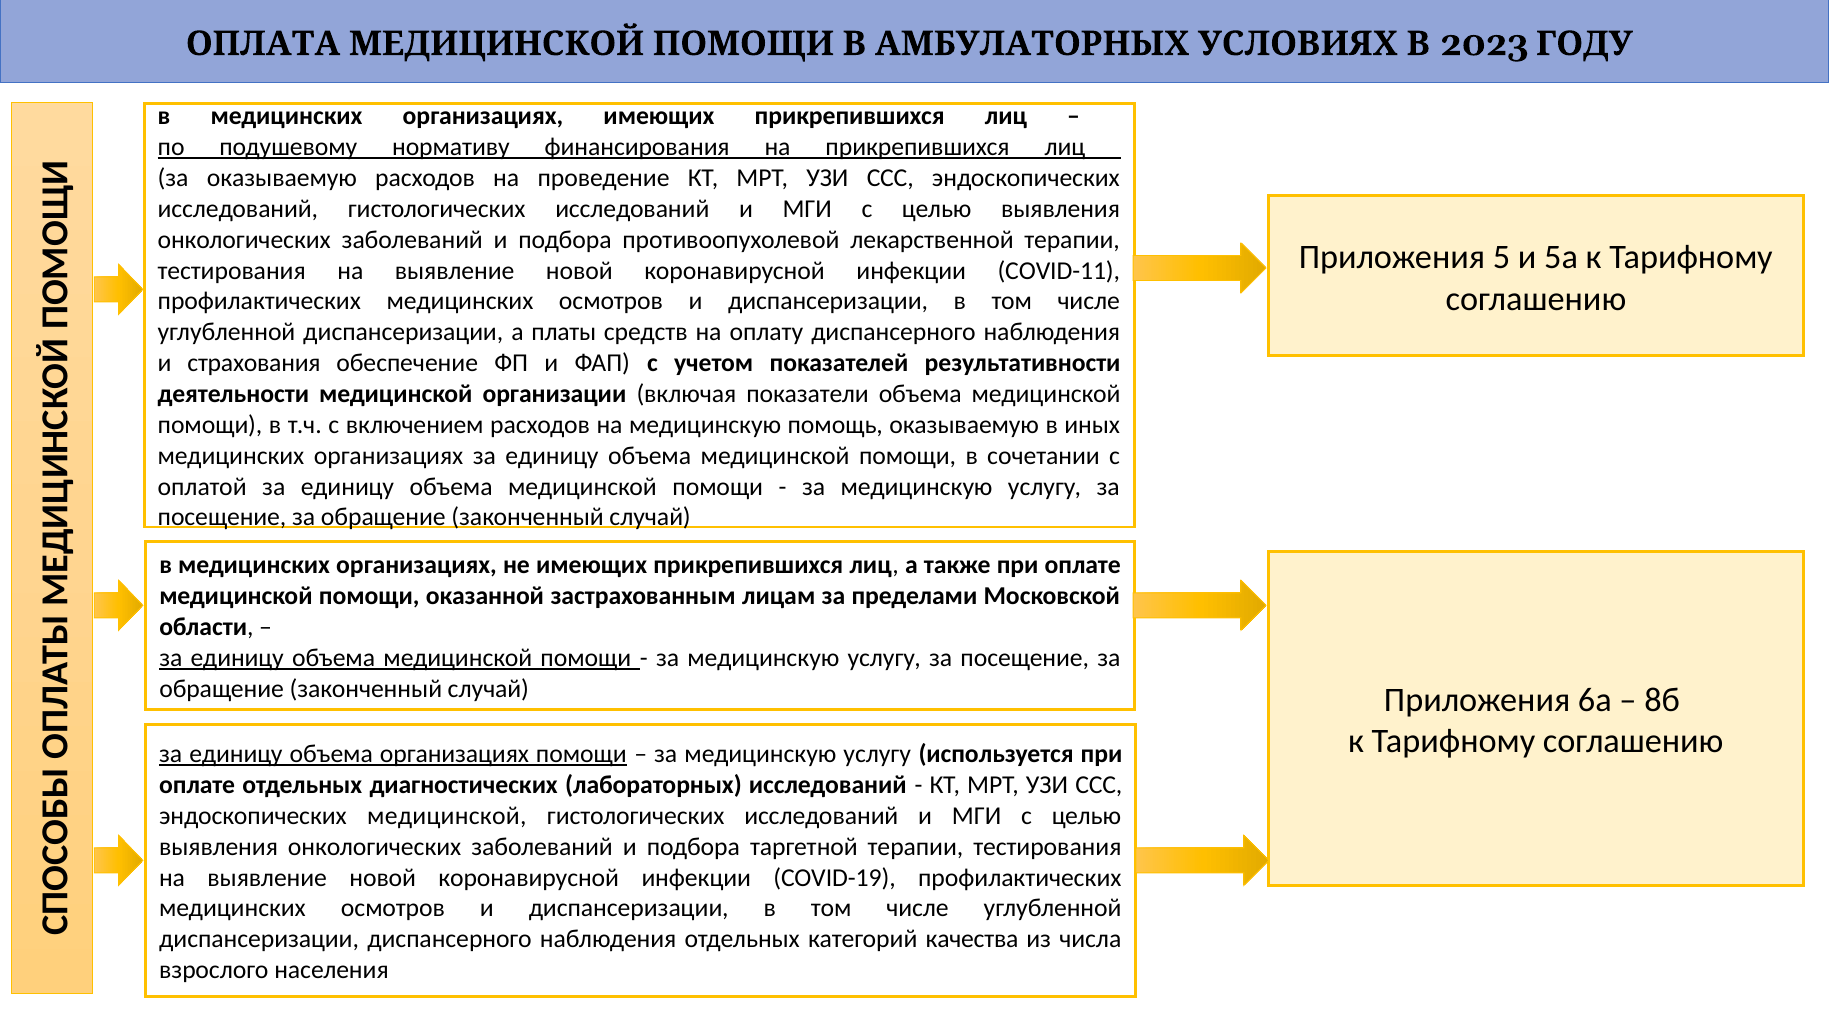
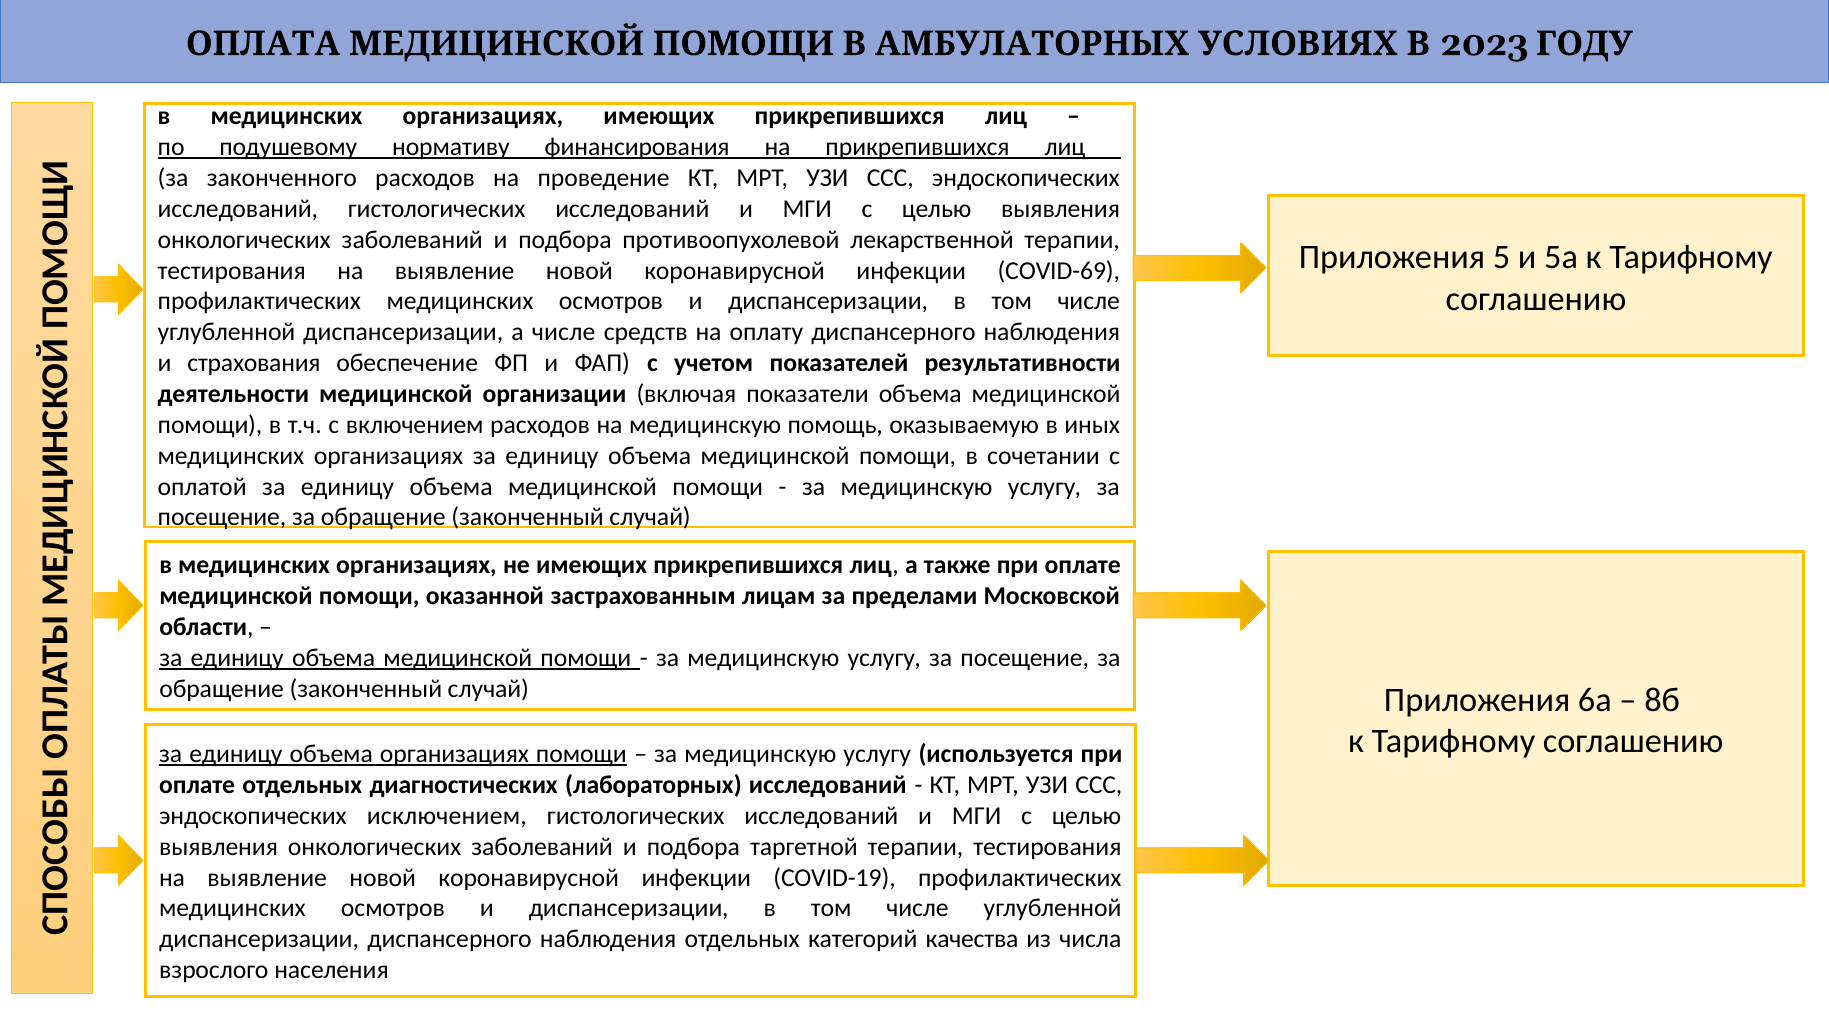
за оказываемую: оказываемую -> законченного (282, 178)
COVID-11: COVID-11 -> COVID-69 (1059, 271)
а платы: платы -> числе (564, 332)
эндоскопических медицинской: медицинской -> исключением (447, 816)
